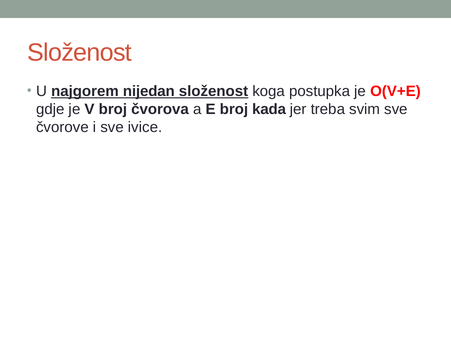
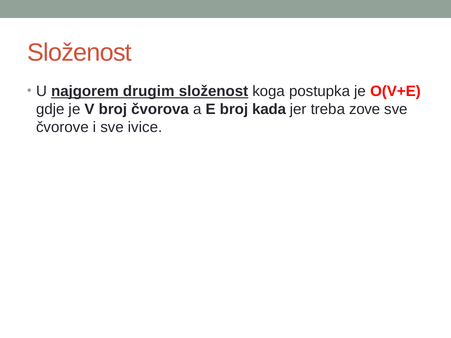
nijedan: nijedan -> drugim (149, 91)
svim: svim -> zove (365, 109)
